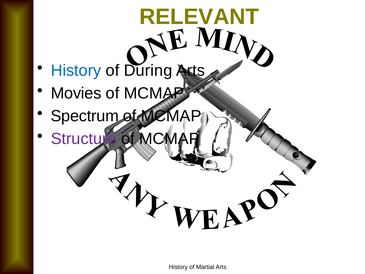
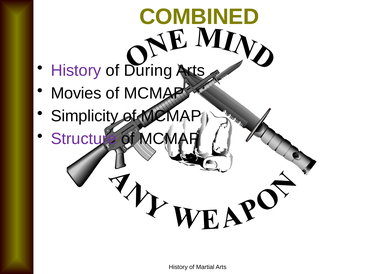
RELEVANT: RELEVANT -> COMBINED (199, 17)
History colour: blue -> purple (76, 70)
Spectrum: Spectrum -> Simplicity (85, 116)
